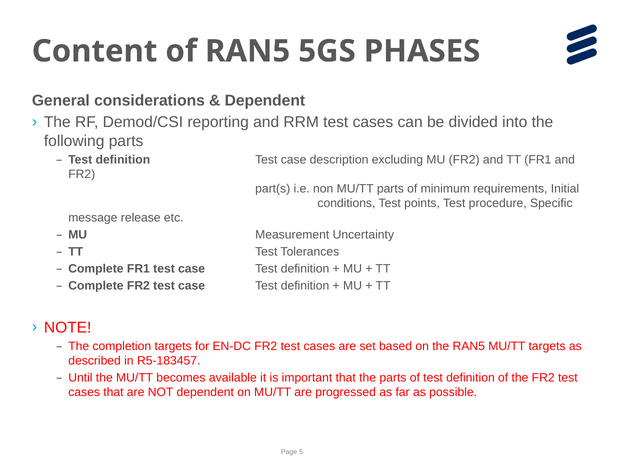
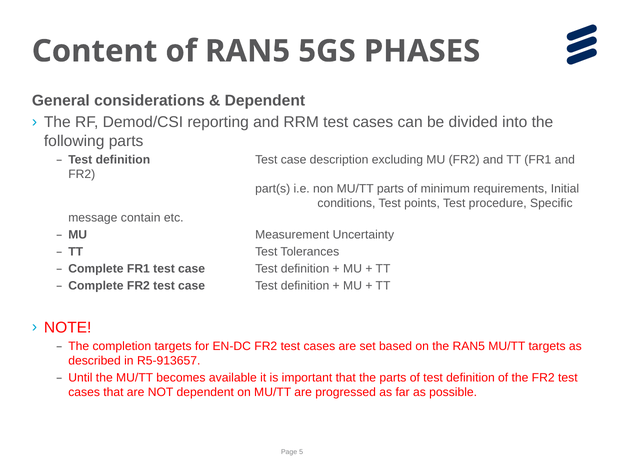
release: release -> contain (141, 218)
R5-183457: R5-183457 -> R5-913657 (169, 361)
